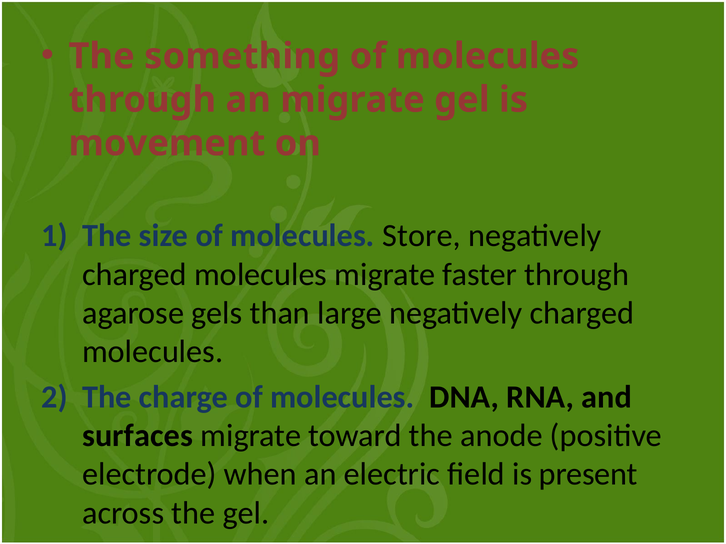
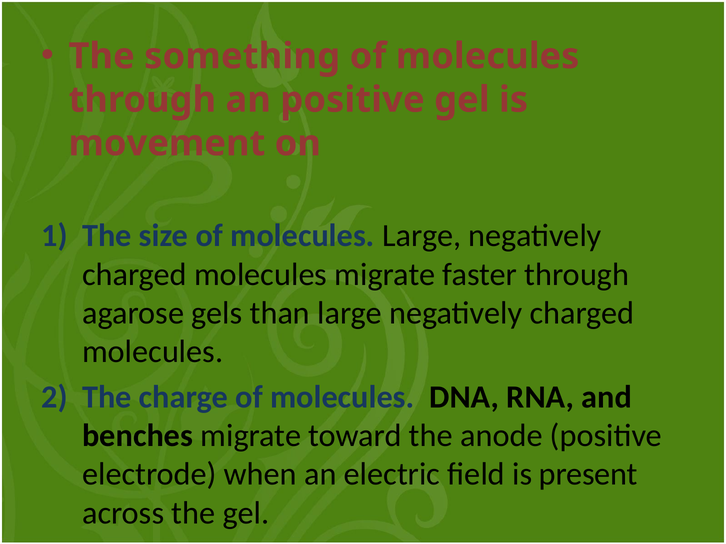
an migrate: migrate -> positive (352, 100)
molecules Store: Store -> Large (422, 236)
surfaces: surfaces -> benches (138, 436)
